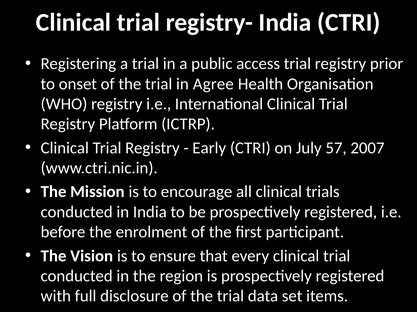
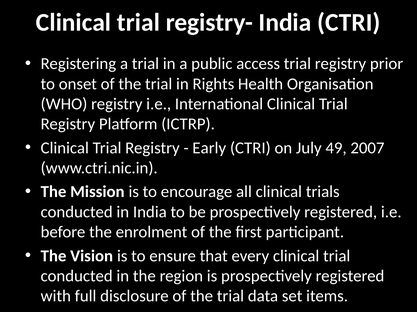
Agree: Agree -> Rights (213, 84)
57: 57 -> 49 (336, 148)
